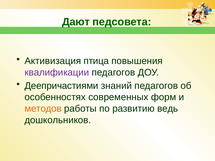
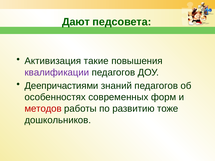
птица: птица -> такие (96, 61)
методов colour: orange -> red (43, 109)
ведь: ведь -> тоже (168, 109)
